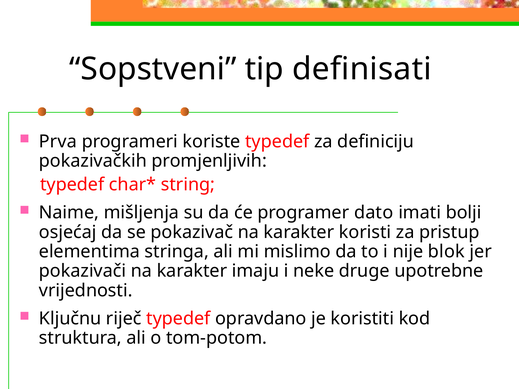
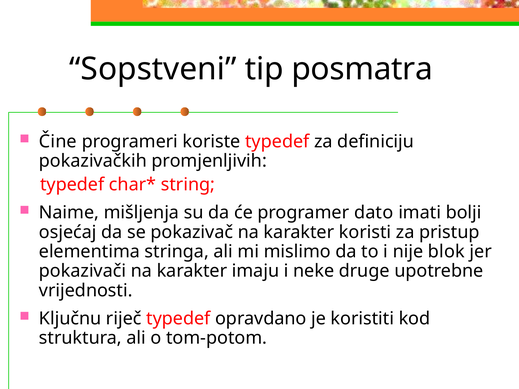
definisati: definisati -> posmatra (362, 69)
Prva: Prva -> Čine (58, 142)
